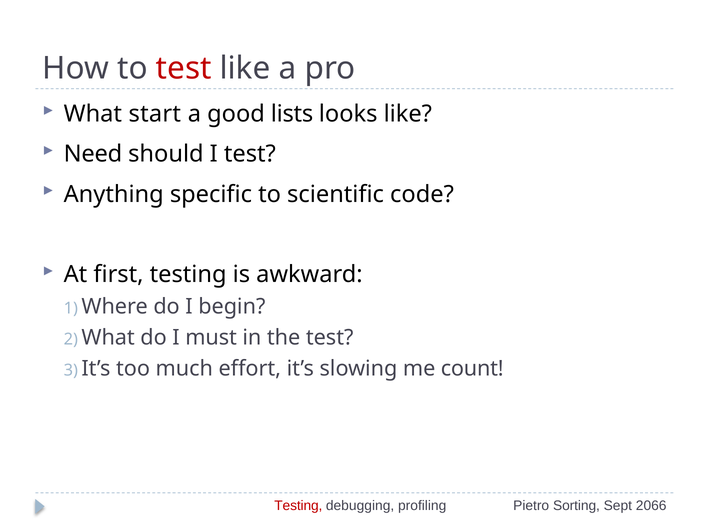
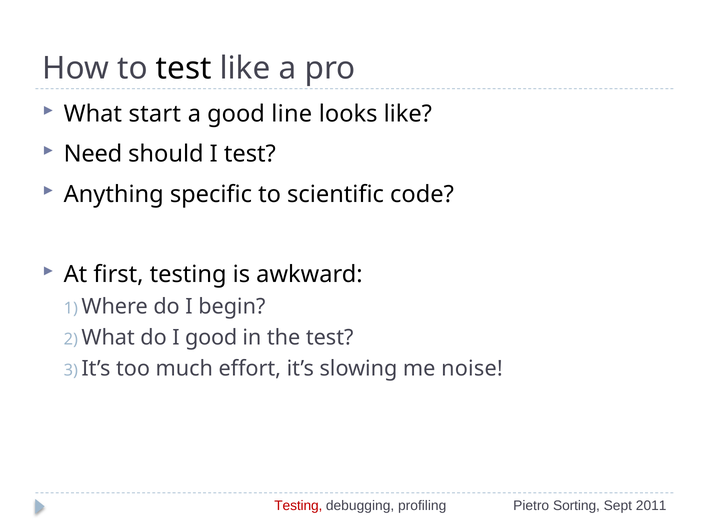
test colour: red -> black (184, 68)
lists: lists -> line (292, 114)
I must: must -> good (211, 337)
count: count -> noise (472, 368)
2066: 2066 -> 2011 (651, 506)
